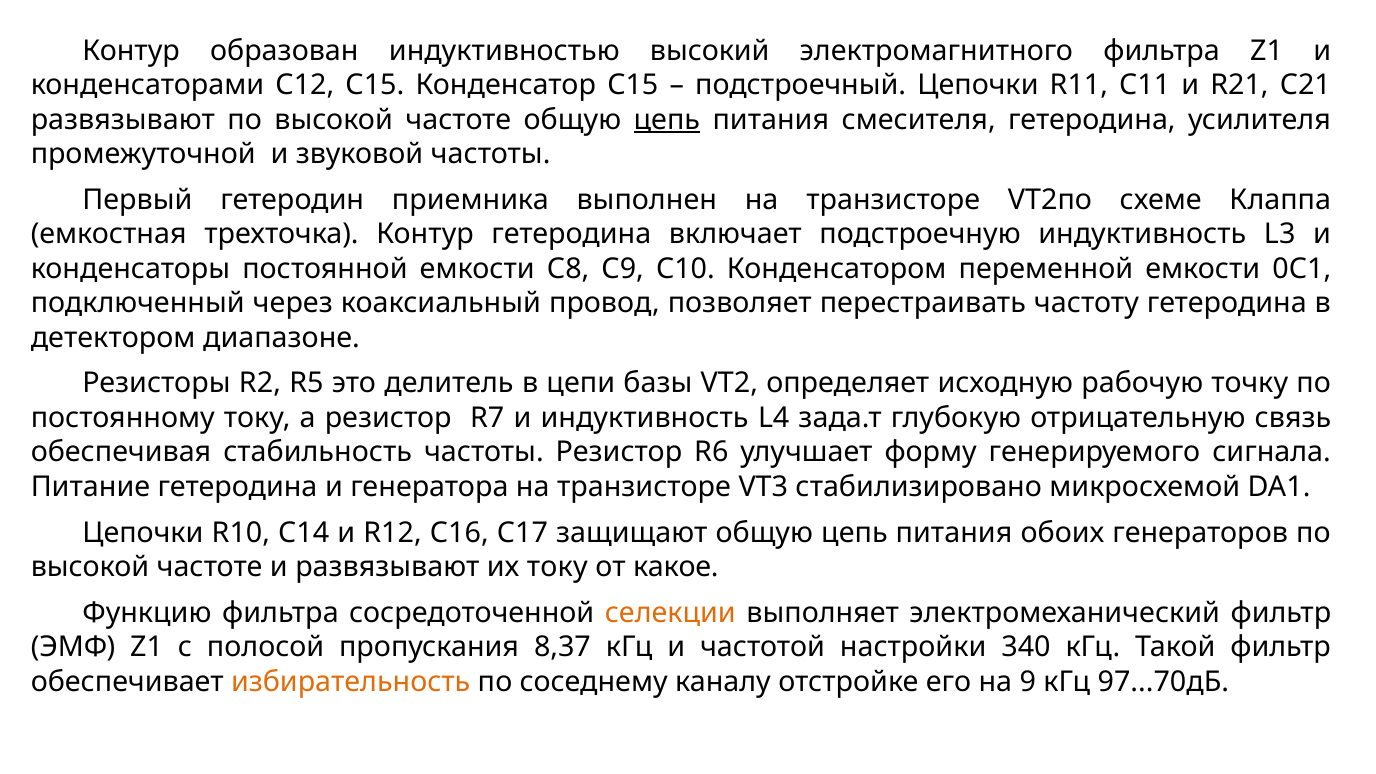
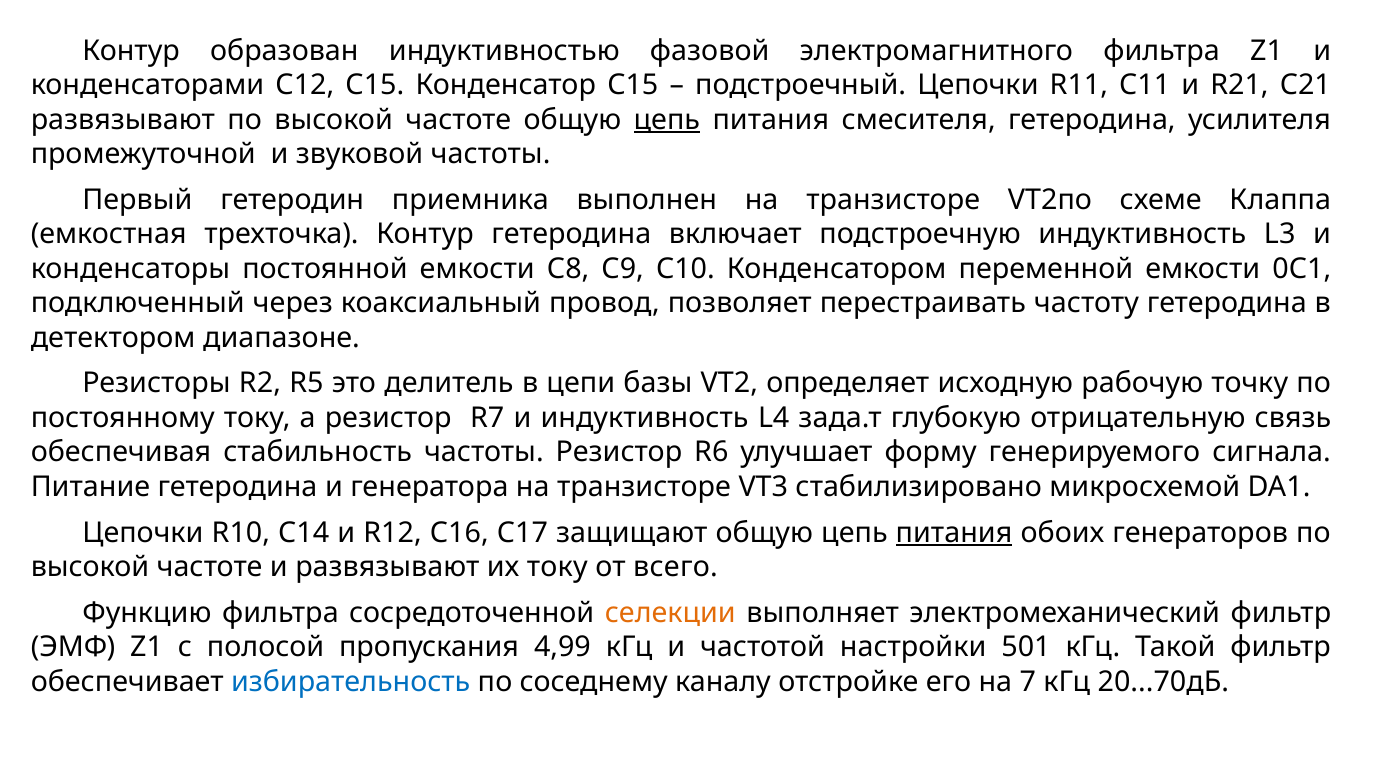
высокий: высокий -> фазовой (710, 51)
питания underline: none -> present (954, 533)
какое: какое -> всего (675, 567)
8,37: 8,37 -> 4,99 (562, 647)
340: 340 -> 501 (1026, 647)
избирательность colour: orange -> blue (351, 682)
9: 9 -> 7 (1028, 682)
97...70дБ: 97...70дБ -> 20...70дБ (1163, 682)
